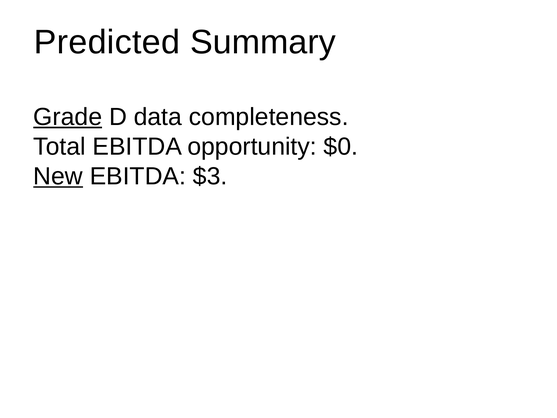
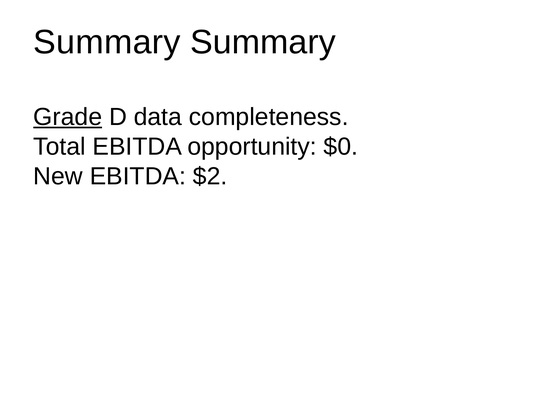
Predicted: Predicted -> Summary (107, 42)
New underline: present -> none (58, 176)
$3: $3 -> $2 (210, 176)
